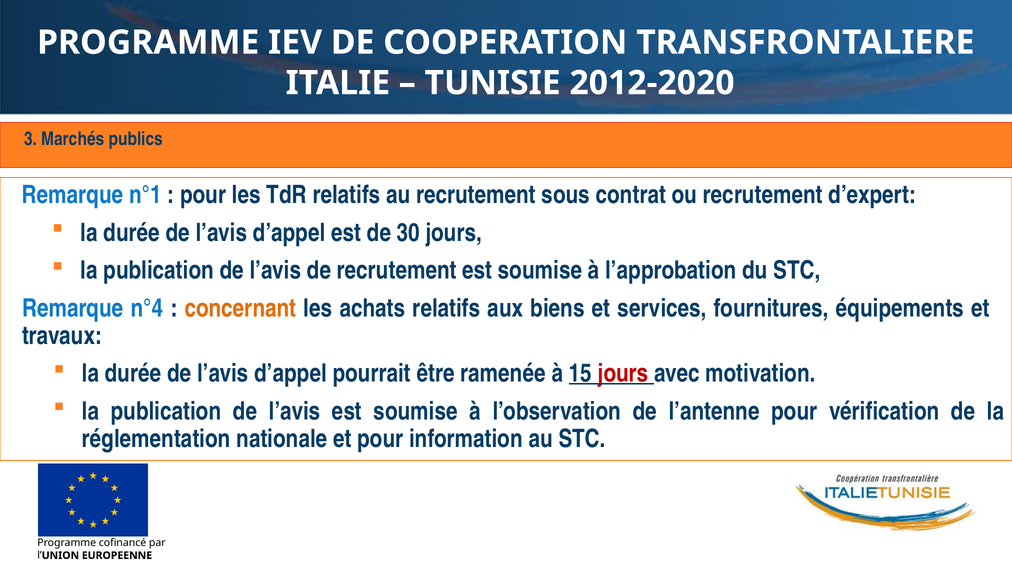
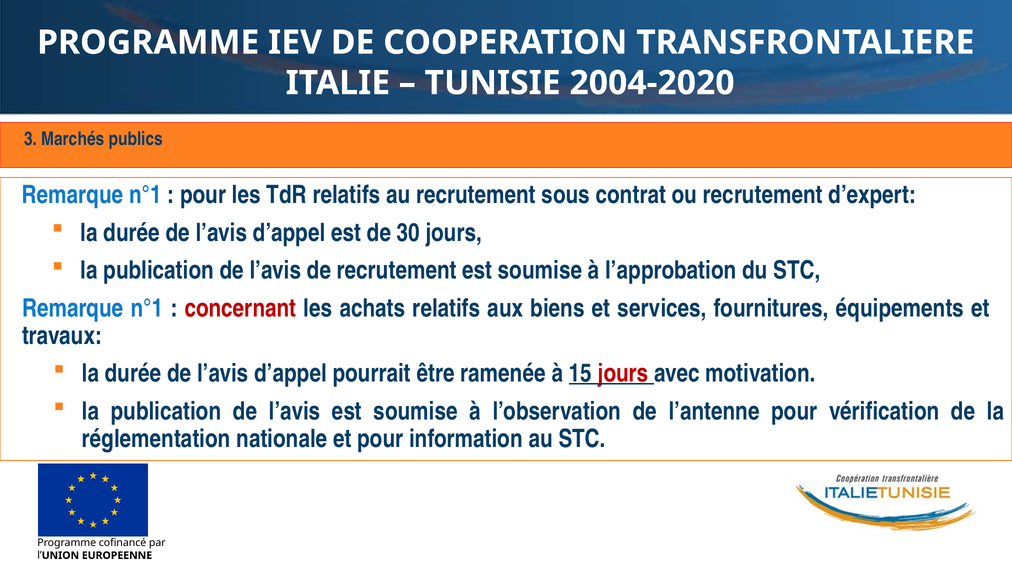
2012-2020: 2012-2020 -> 2004-2020 (652, 83)
n°4: n°4 -> n°1 (147, 309)
concernant colour: orange -> red (240, 309)
